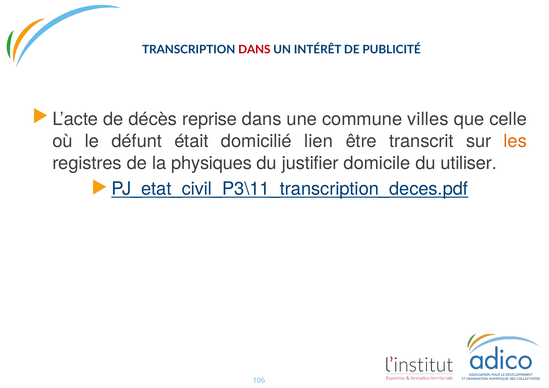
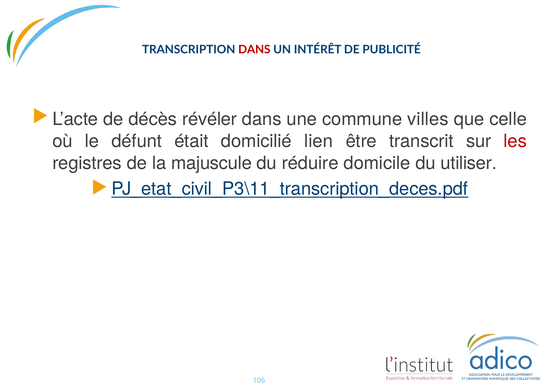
reprise: reprise -> révéler (210, 119)
les colour: orange -> red (515, 141)
physiques: physiques -> majuscule (212, 163)
justifier: justifier -> réduire (310, 163)
